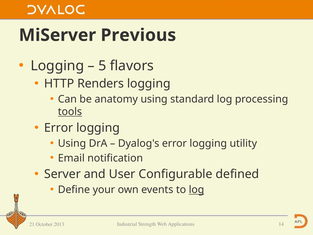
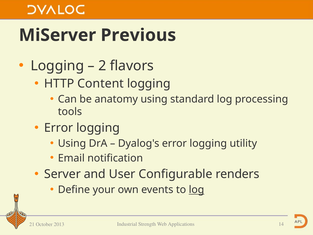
5: 5 -> 2 (102, 66)
Renders: Renders -> Content (101, 84)
tools underline: present -> none (70, 112)
defined: defined -> renders (237, 174)
